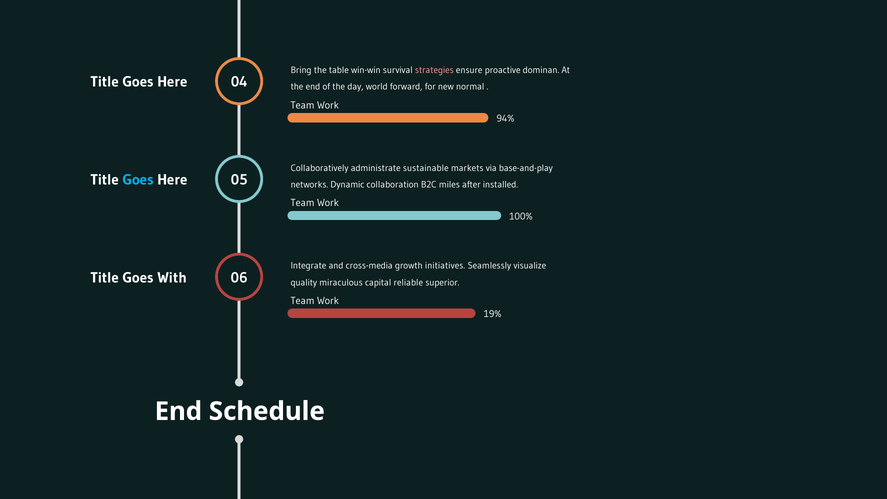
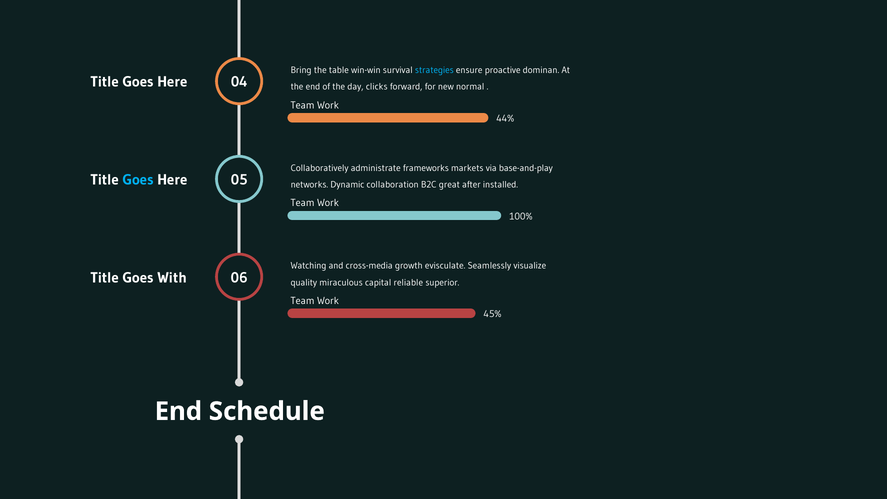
strategies colour: pink -> light blue (434, 70)
world: world -> clicks (377, 87)
94%: 94% -> 44% (505, 119)
sustainable: sustainable -> frameworks (426, 168)
miles: miles -> great (449, 185)
Integrate: Integrate -> Watching (309, 266)
initiatives: initiatives -> evisculate (445, 266)
19%: 19% -> 45% (493, 314)
